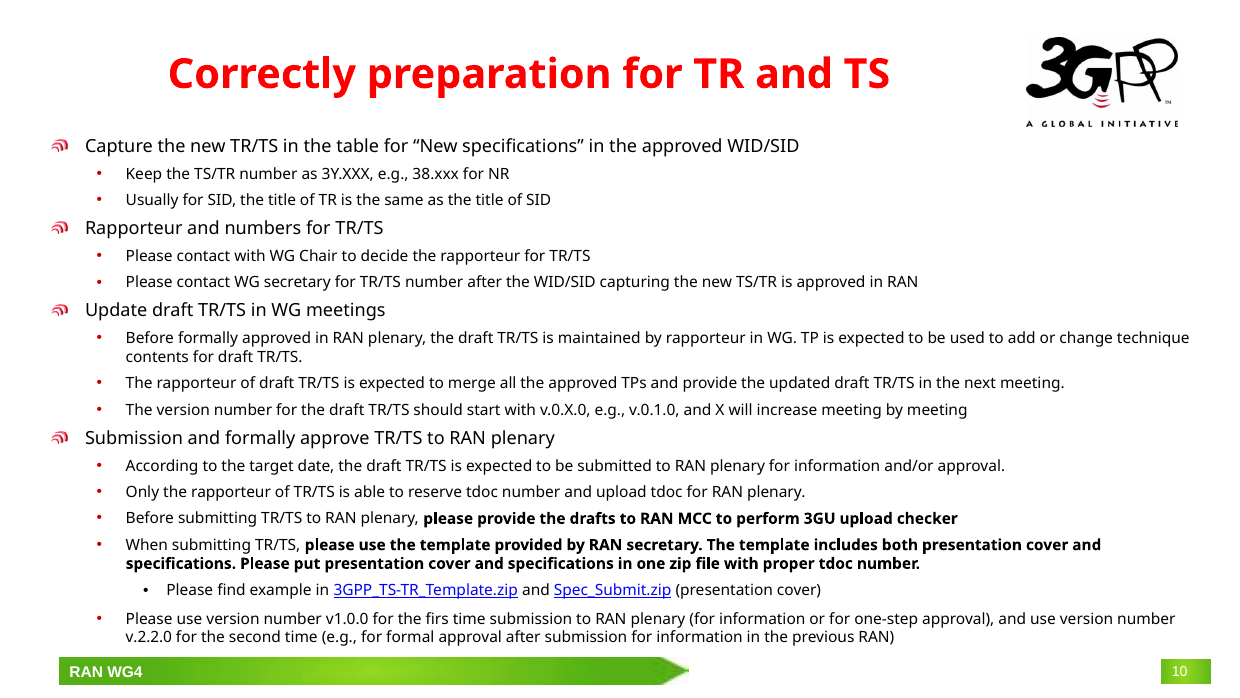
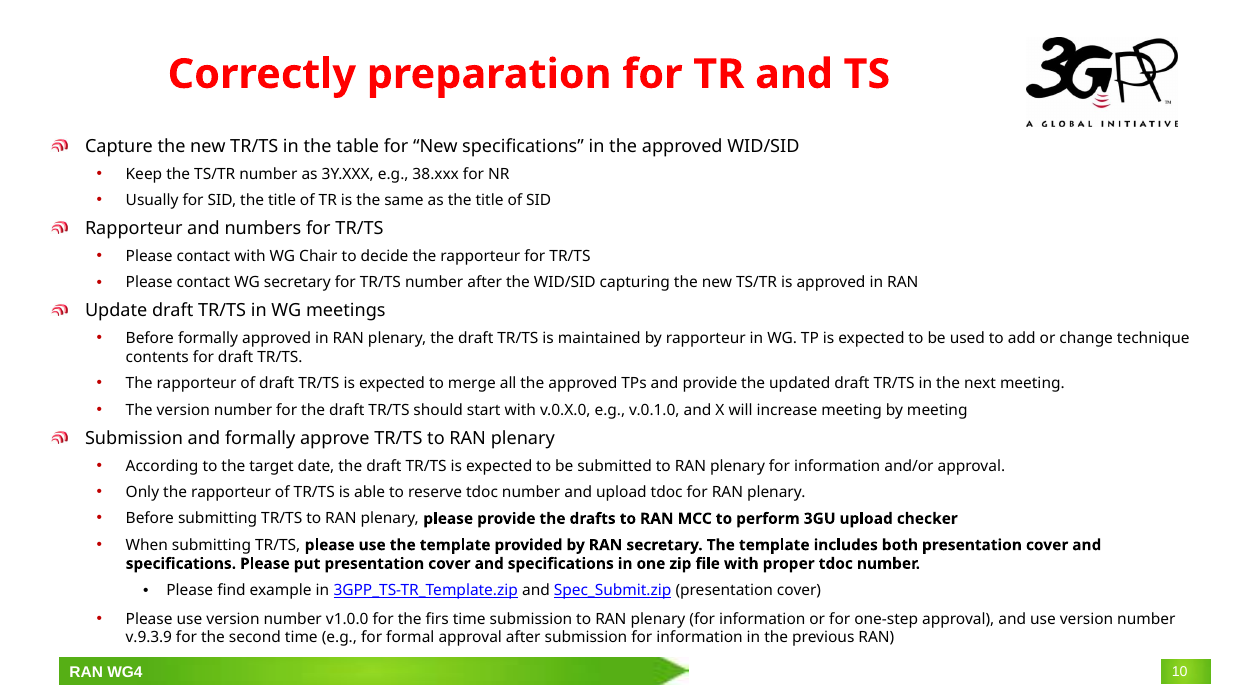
v.2.2.0: v.2.2.0 -> v.9.3.9 (149, 637)
